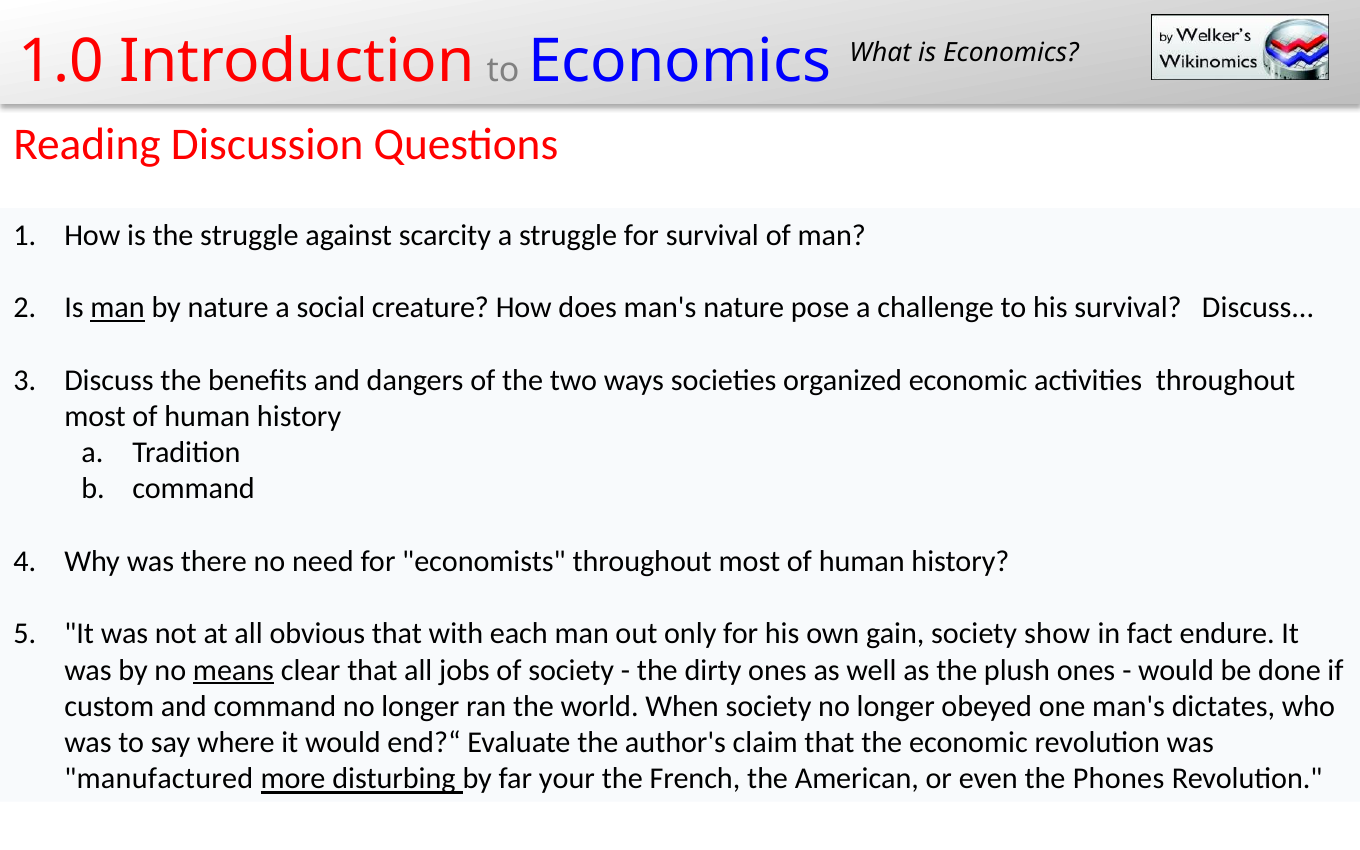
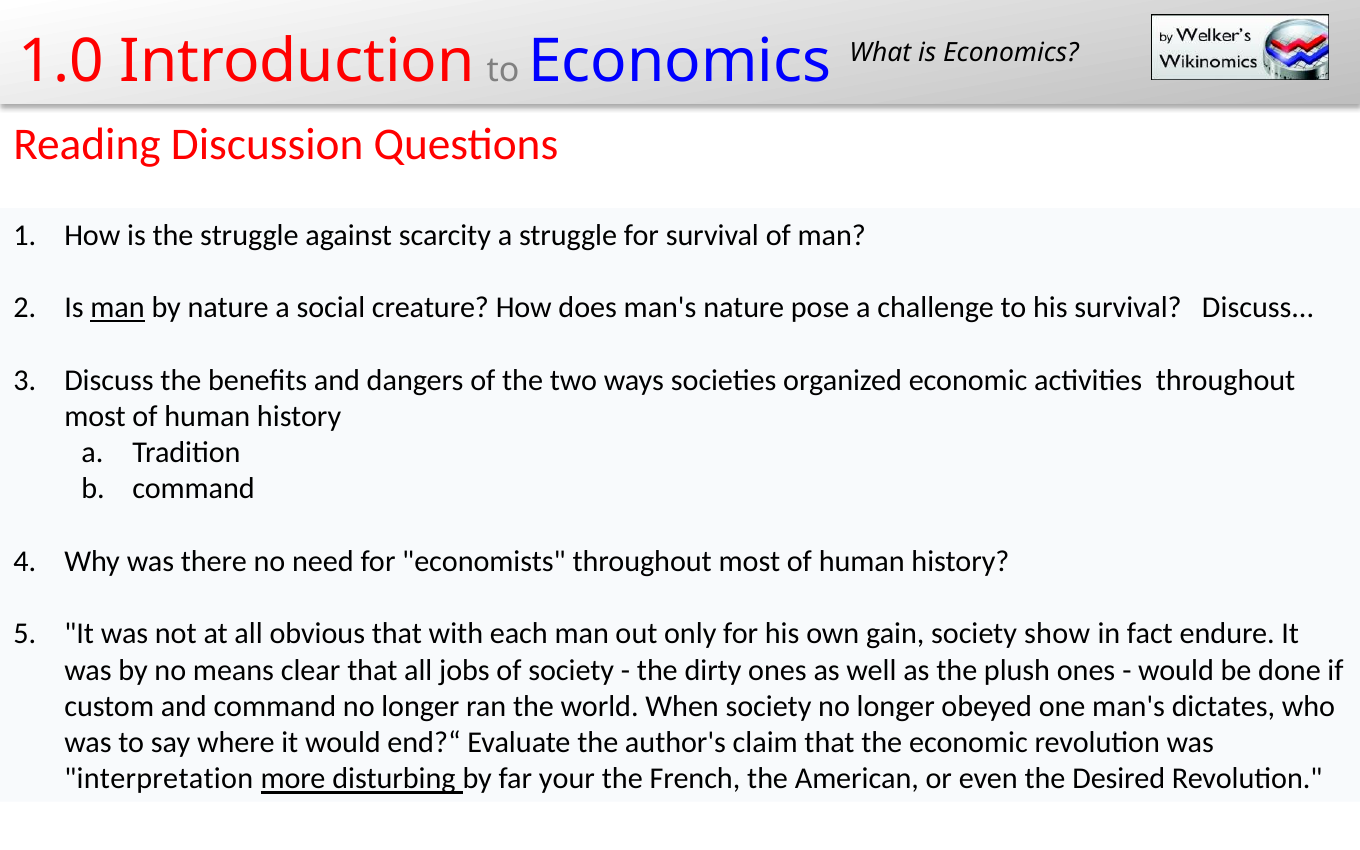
means underline: present -> none (234, 670)
manufactured: manufactured -> interpretation (159, 779)
Phones: Phones -> Desired (1119, 779)
